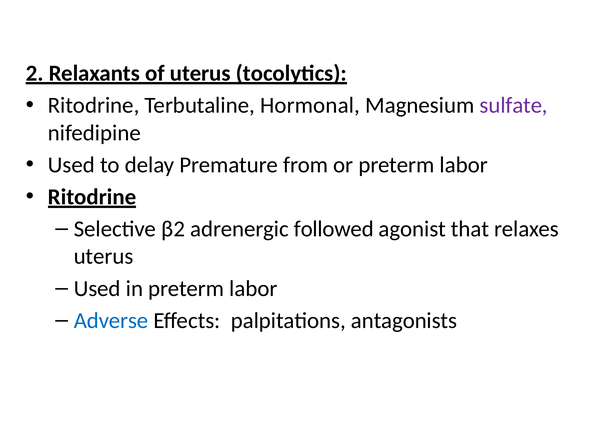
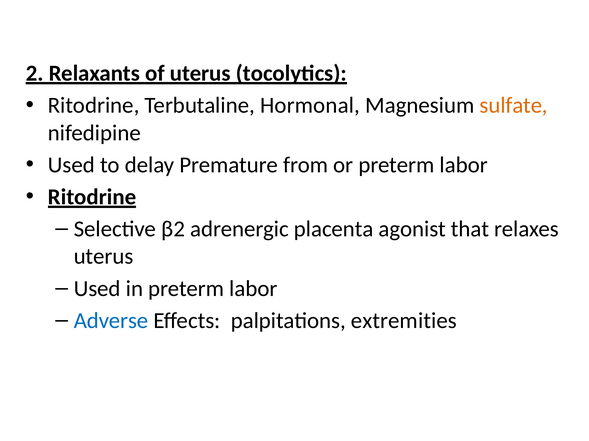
sulfate colour: purple -> orange (514, 106)
followed: followed -> placenta (334, 229)
antagonists: antagonists -> extremities (404, 321)
